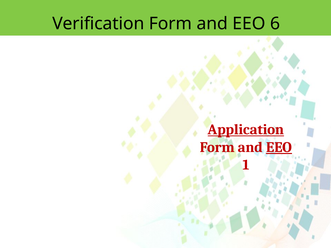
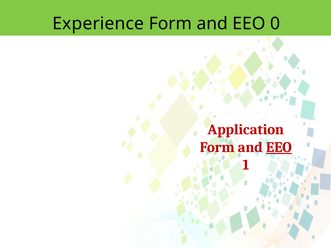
Verification: Verification -> Experience (98, 24)
6: 6 -> 0 (275, 24)
Application underline: present -> none (246, 130)
